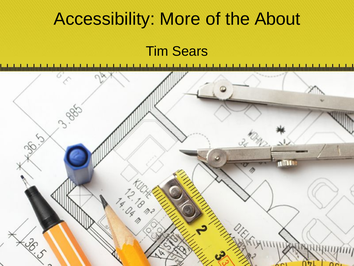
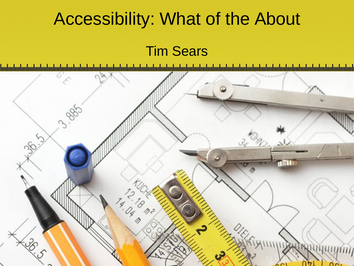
More: More -> What (180, 19)
